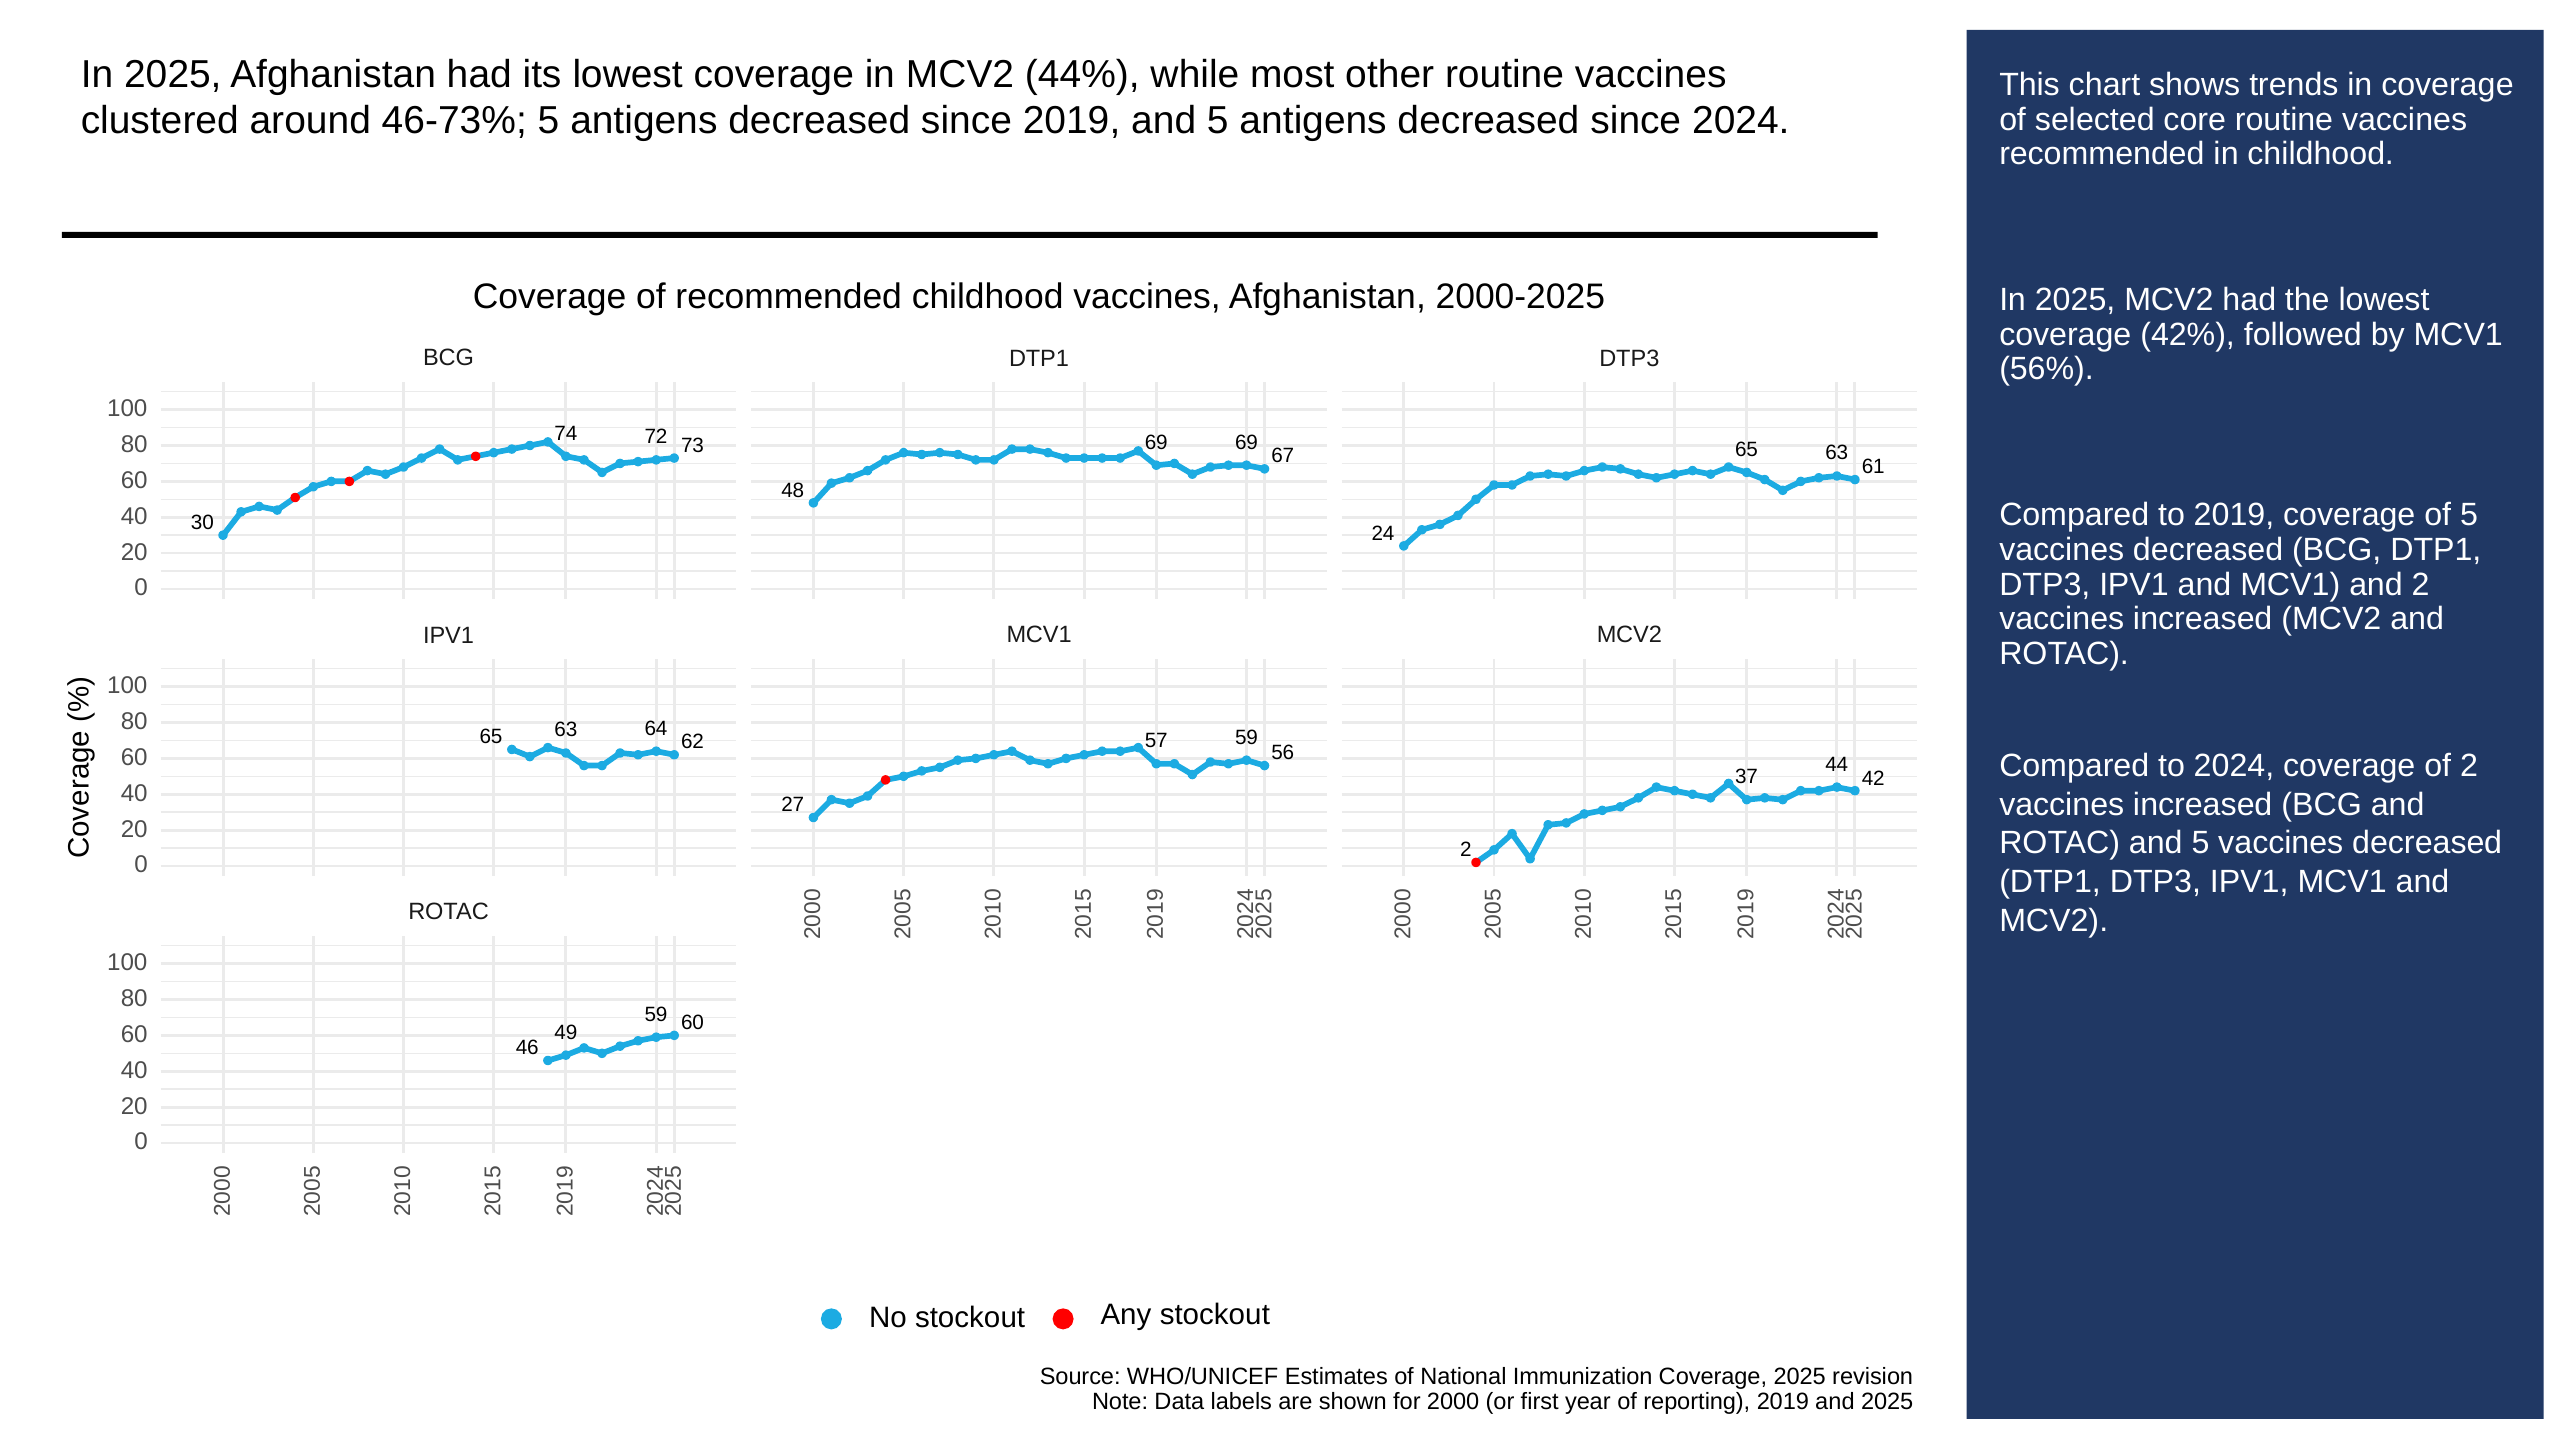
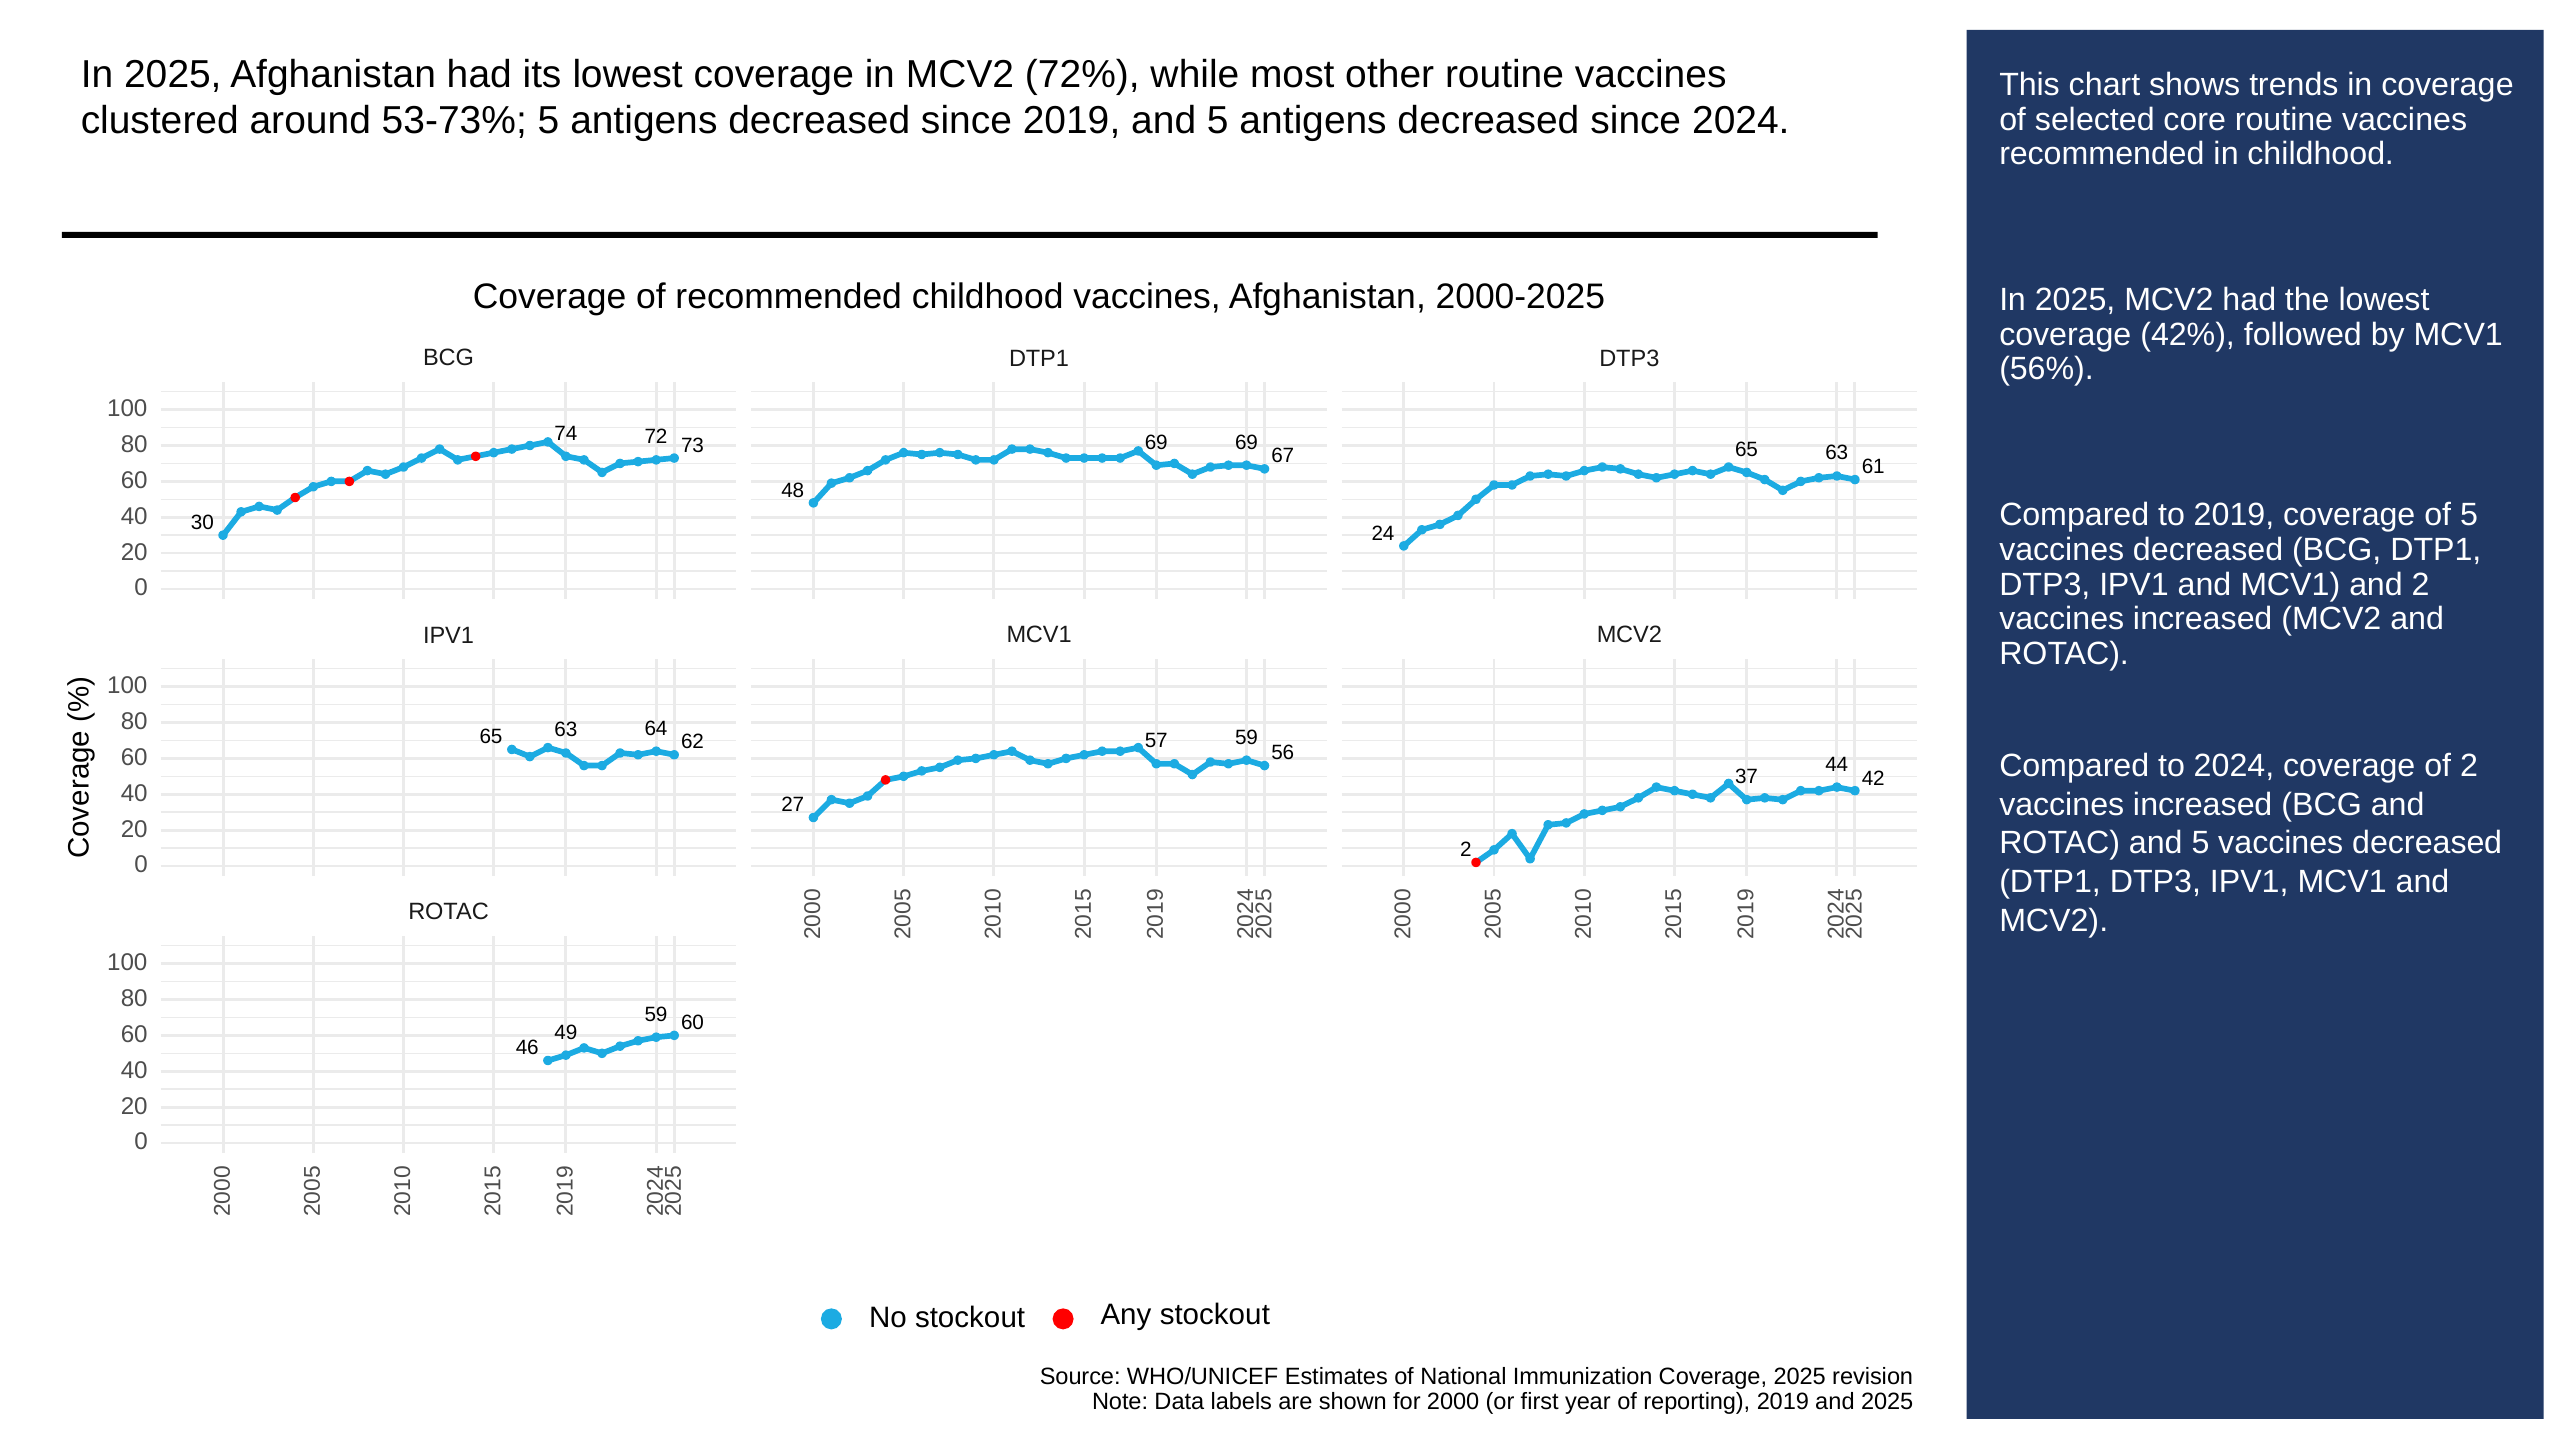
44%: 44% -> 72% (1082, 74)
46-73%: 46-73% -> 53-73% (454, 121)
